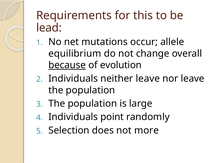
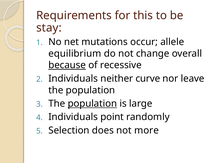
lead: lead -> stay (49, 28)
evolution: evolution -> recessive (121, 65)
neither leave: leave -> curve (148, 78)
population underline: none -> present (92, 103)
